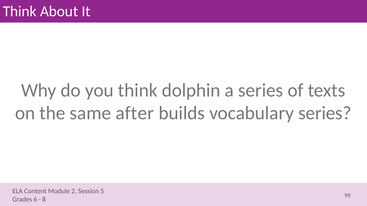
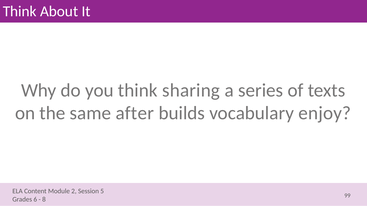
dolphin: dolphin -> sharing (191, 90)
vocabulary series: series -> enjoy (325, 113)
